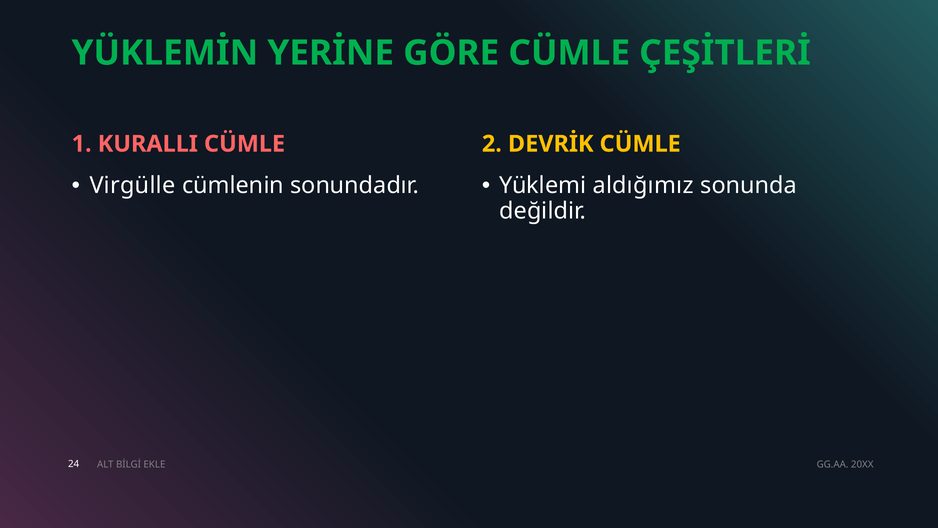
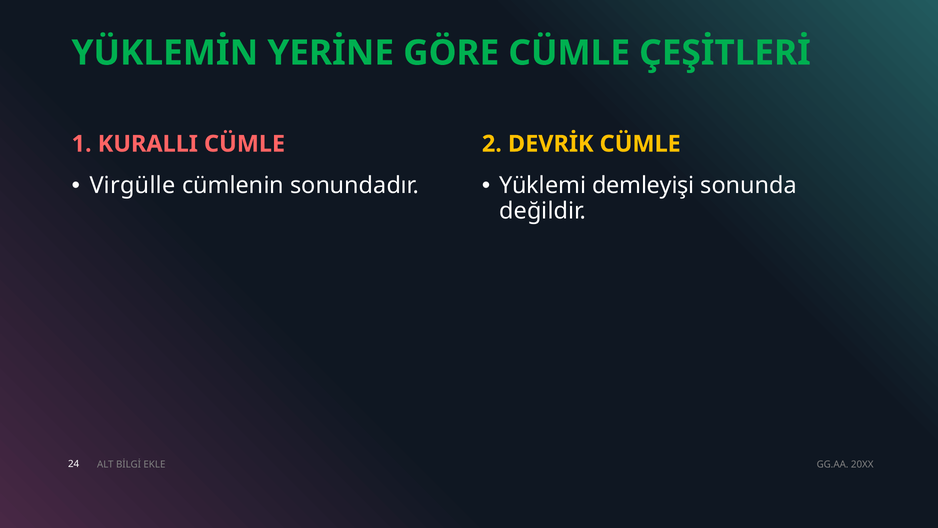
aldığımız: aldığımız -> demleyişi (643, 186)
